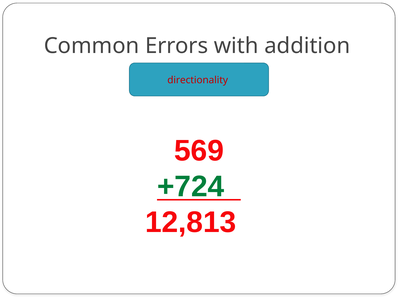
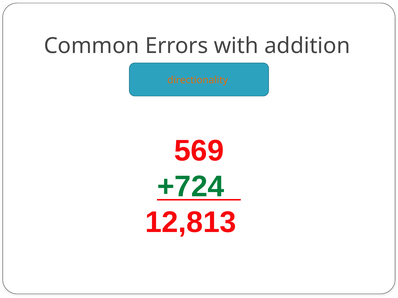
directionality colour: red -> orange (198, 80)
